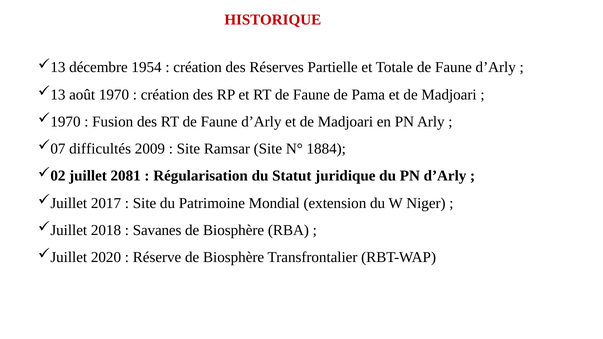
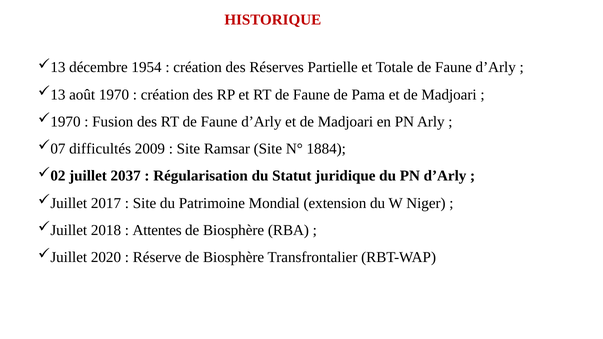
2081: 2081 -> 2037 (126, 176)
Savanes: Savanes -> Attentes (157, 230)
